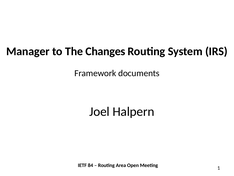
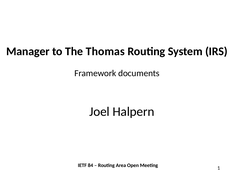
Changes: Changes -> Thomas (105, 51)
